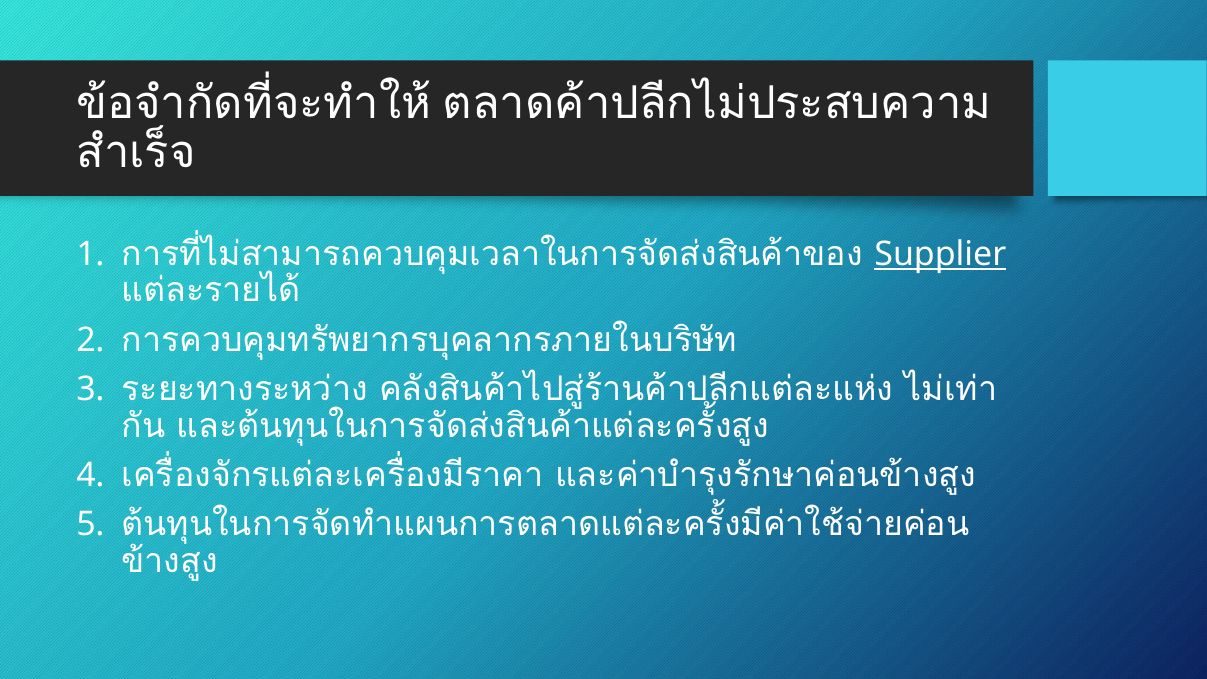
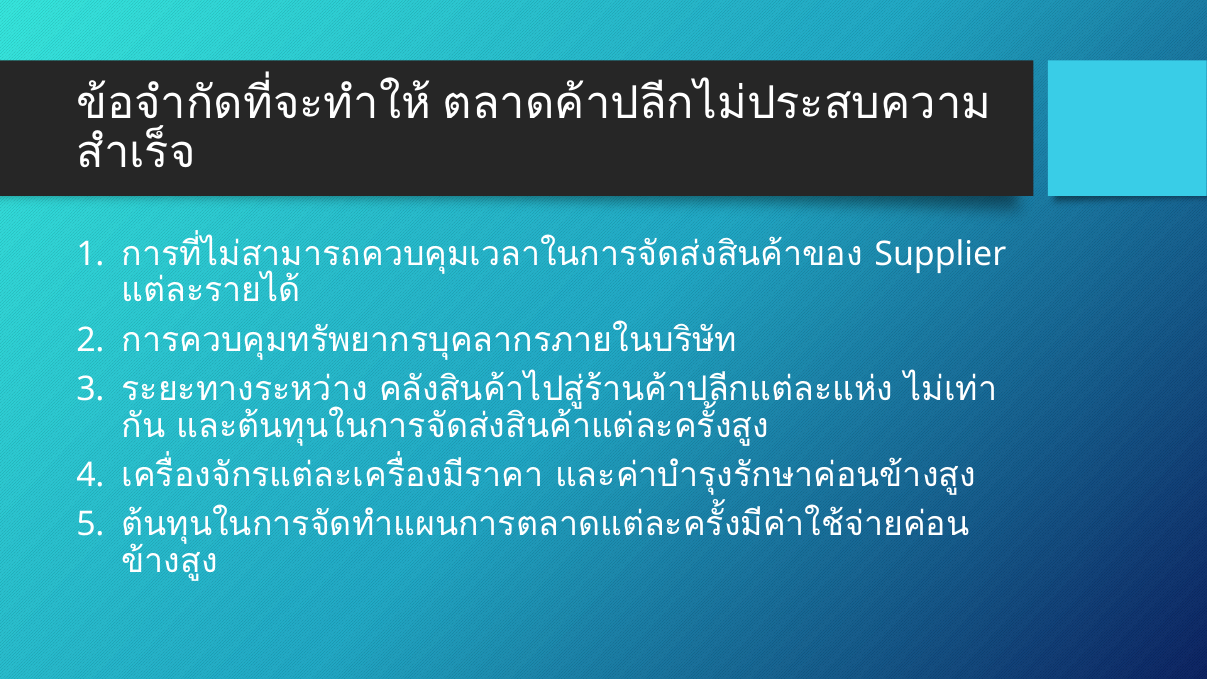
Supplier underline: present -> none (940, 254)
